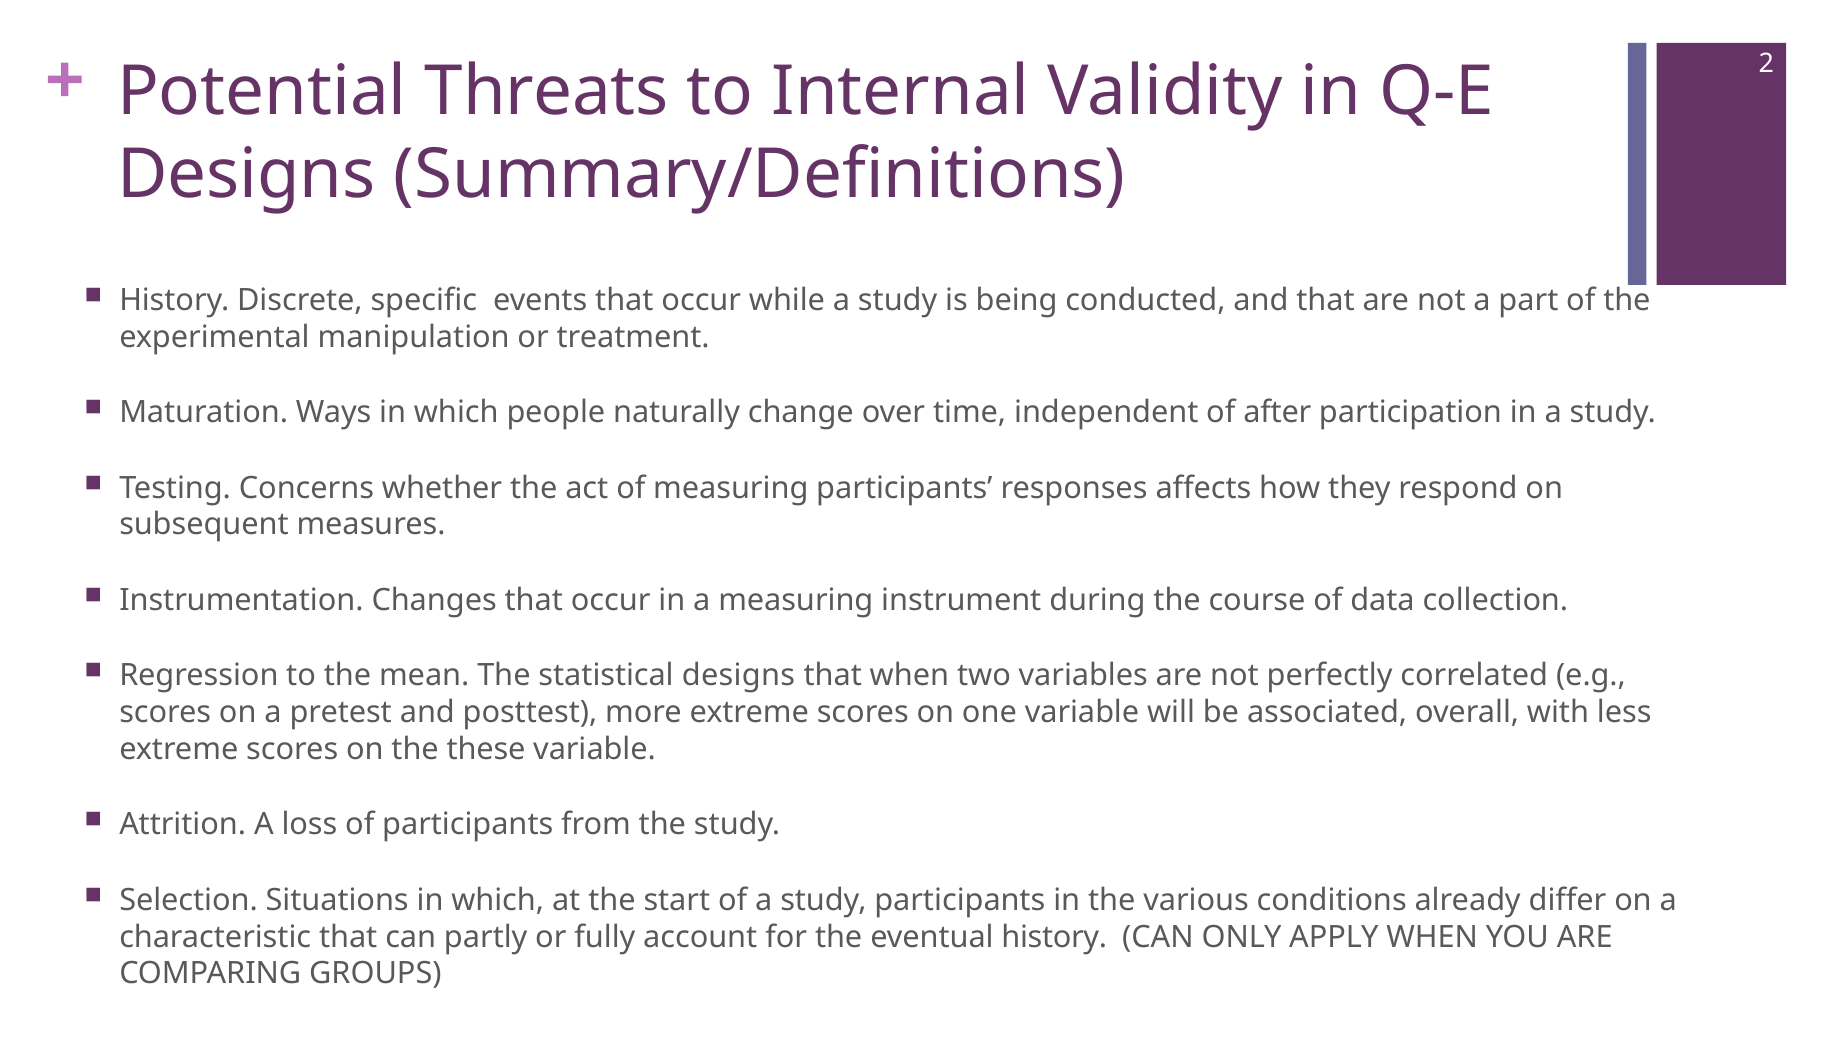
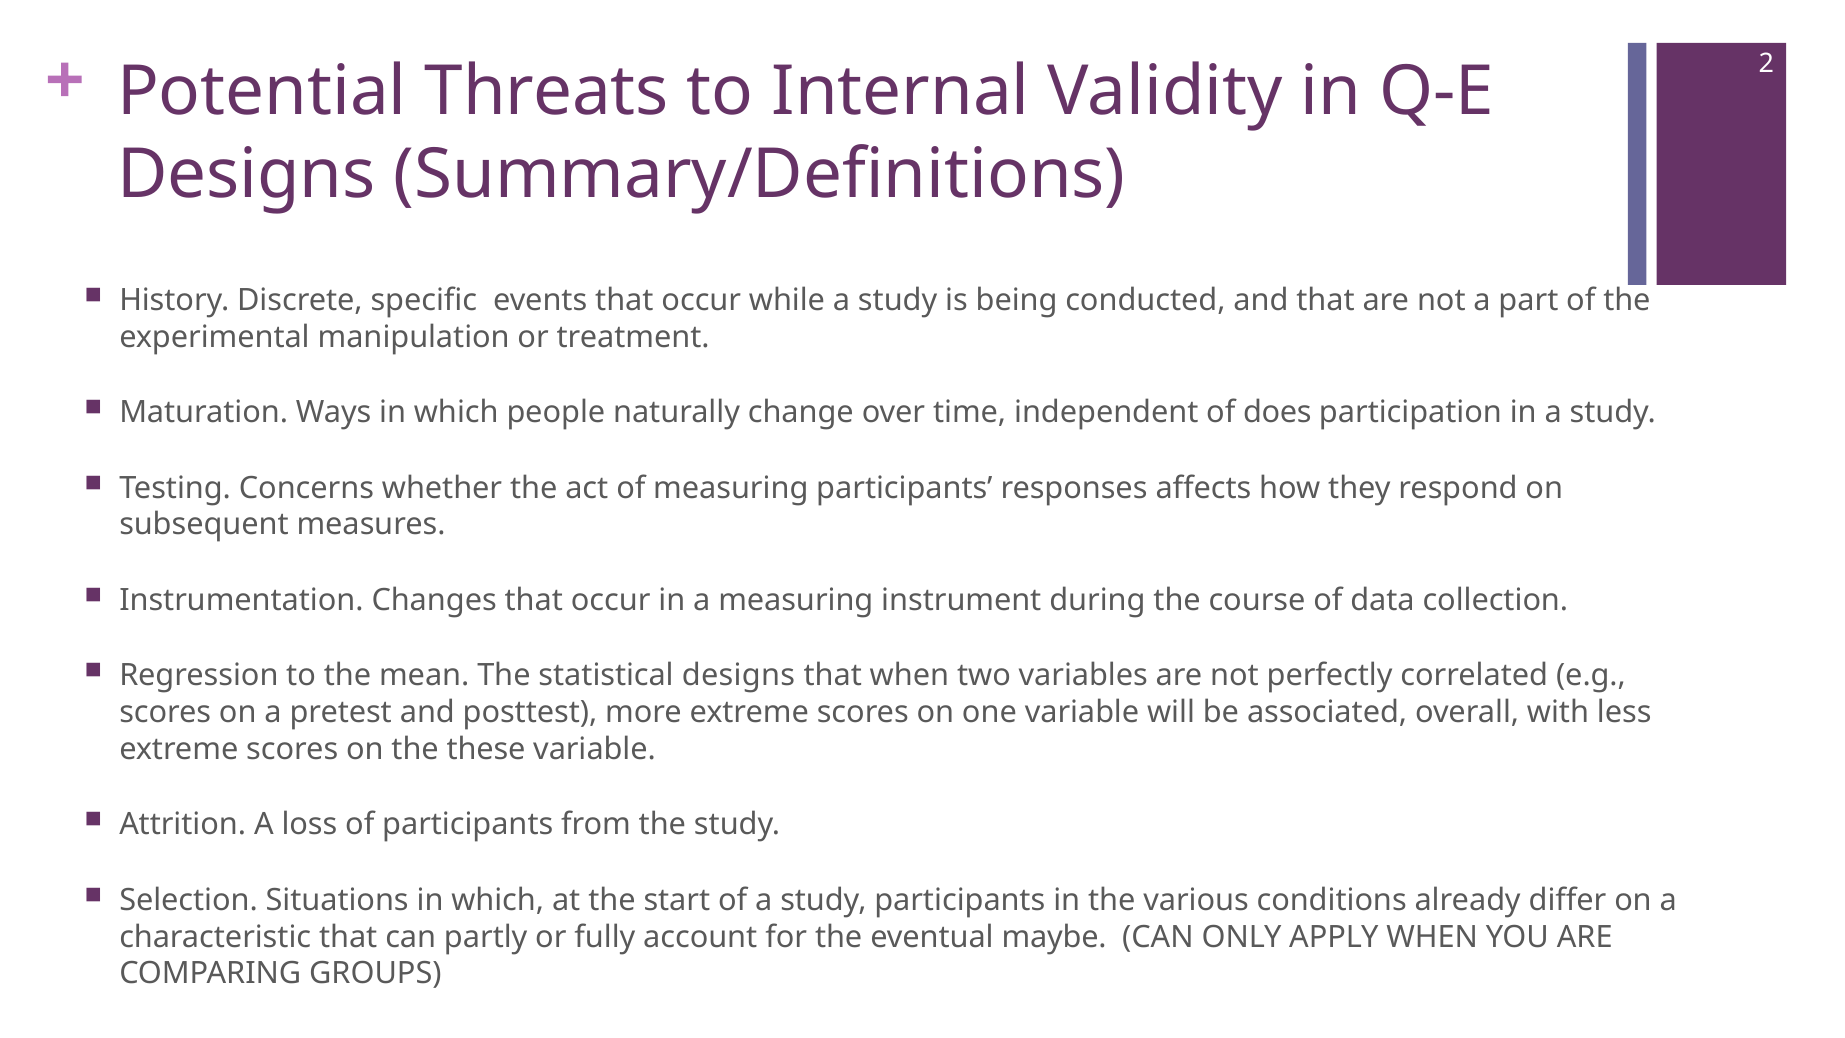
after: after -> does (1277, 412)
eventual history: history -> maybe (1054, 937)
